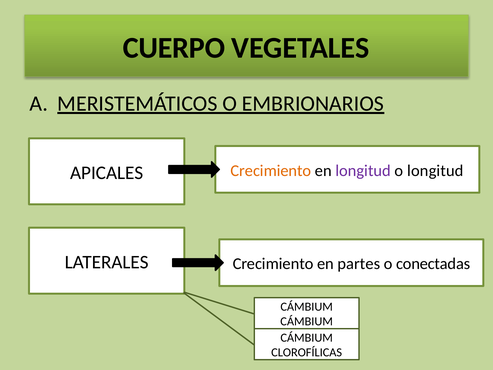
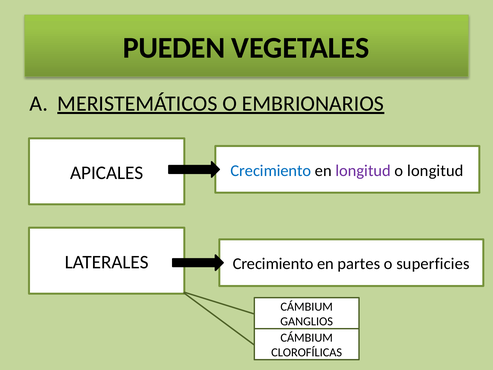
CUERPO: CUERPO -> PUEDEN (174, 48)
Crecimiento colour: orange -> blue (271, 170)
conectadas: conectadas -> superficies (433, 264)
CÁMBIUM: CÁMBIUM -> GANGLIOS (307, 321)
